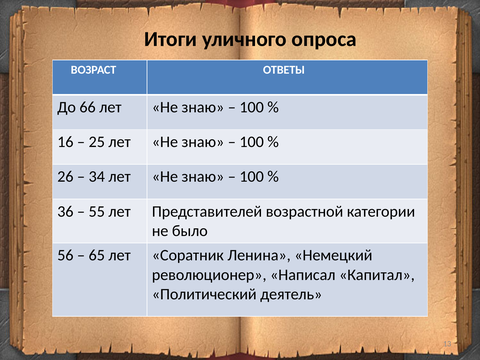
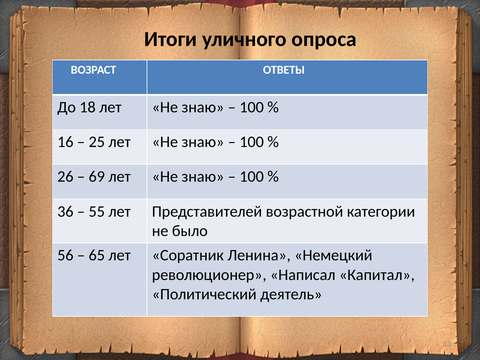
66: 66 -> 18 (88, 107)
34: 34 -> 69 (97, 177)
